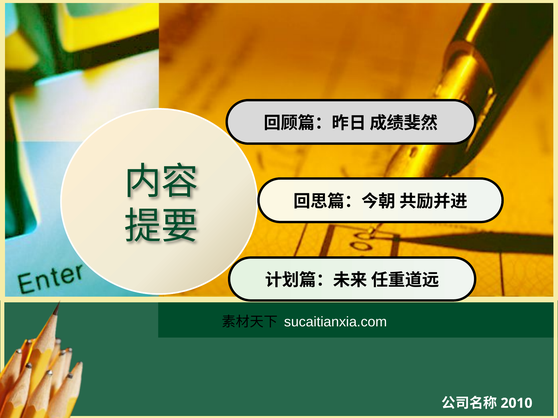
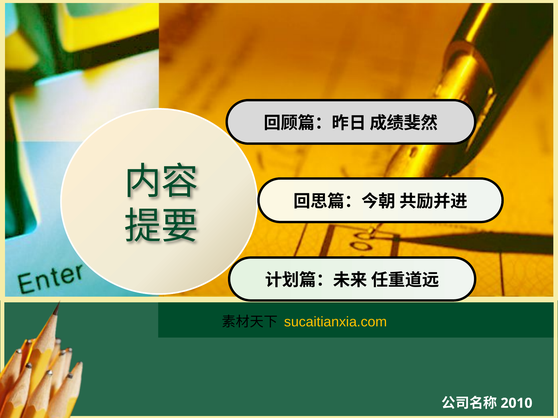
sucaitianxia.com colour: white -> yellow (336, 322)
